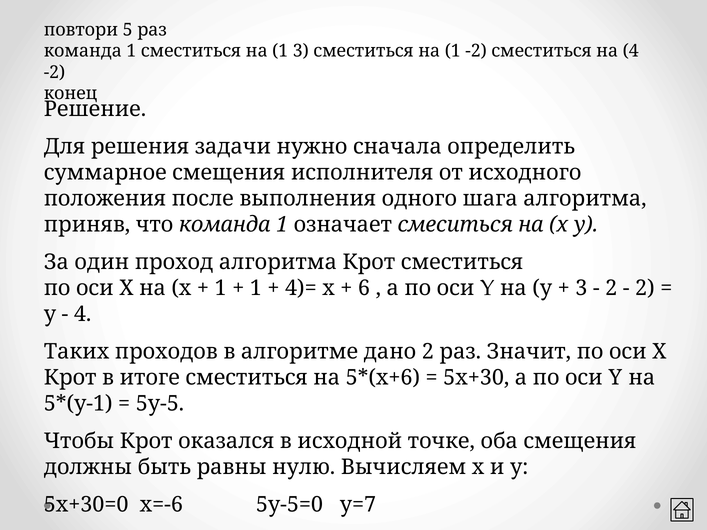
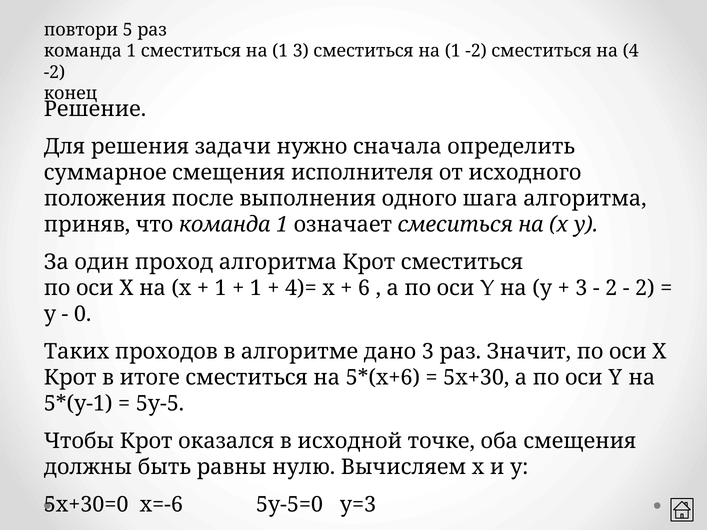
4: 4 -> 0 (83, 314)
дано 2: 2 -> 3 (428, 352)
у=7: у=7 -> у=3 (358, 505)
